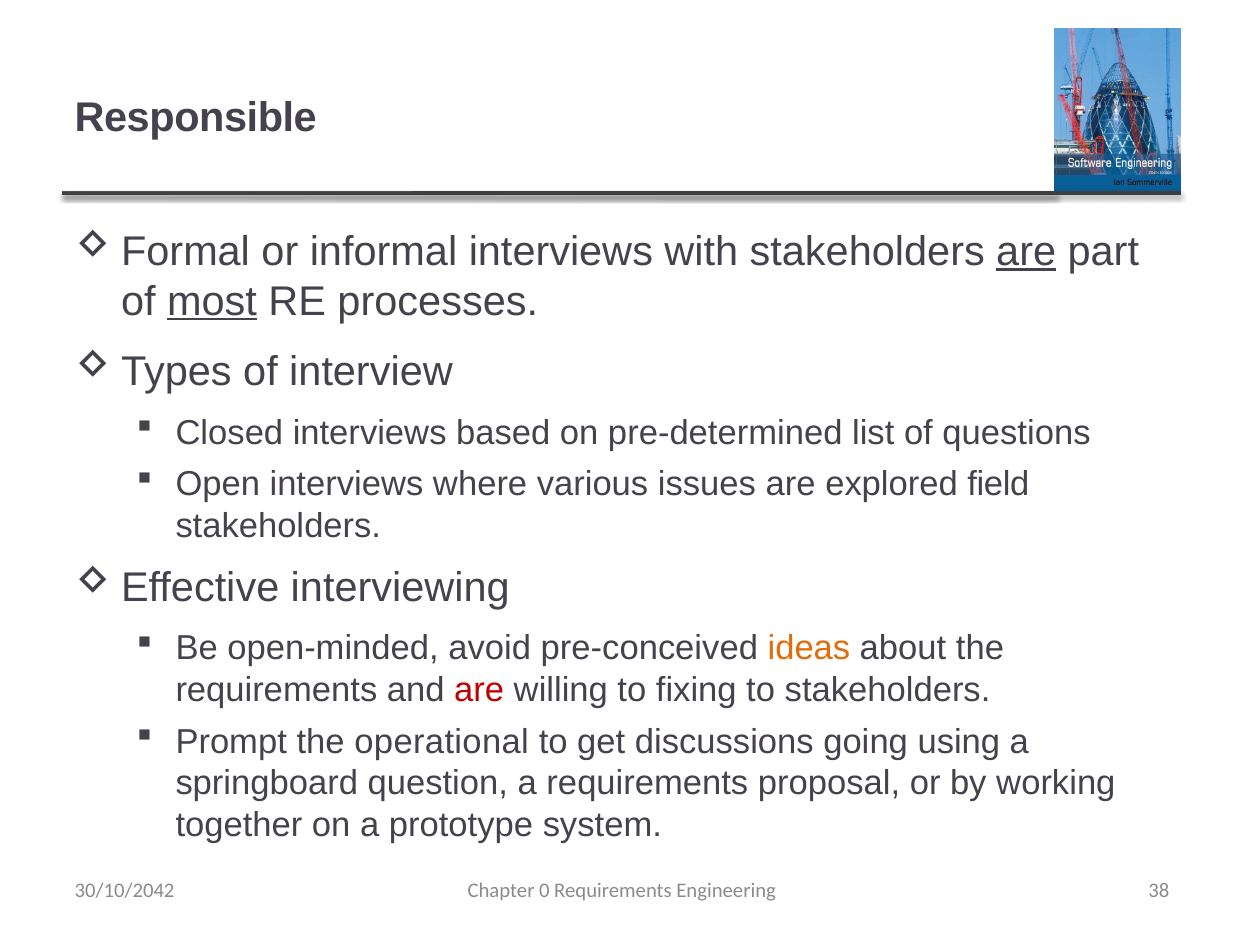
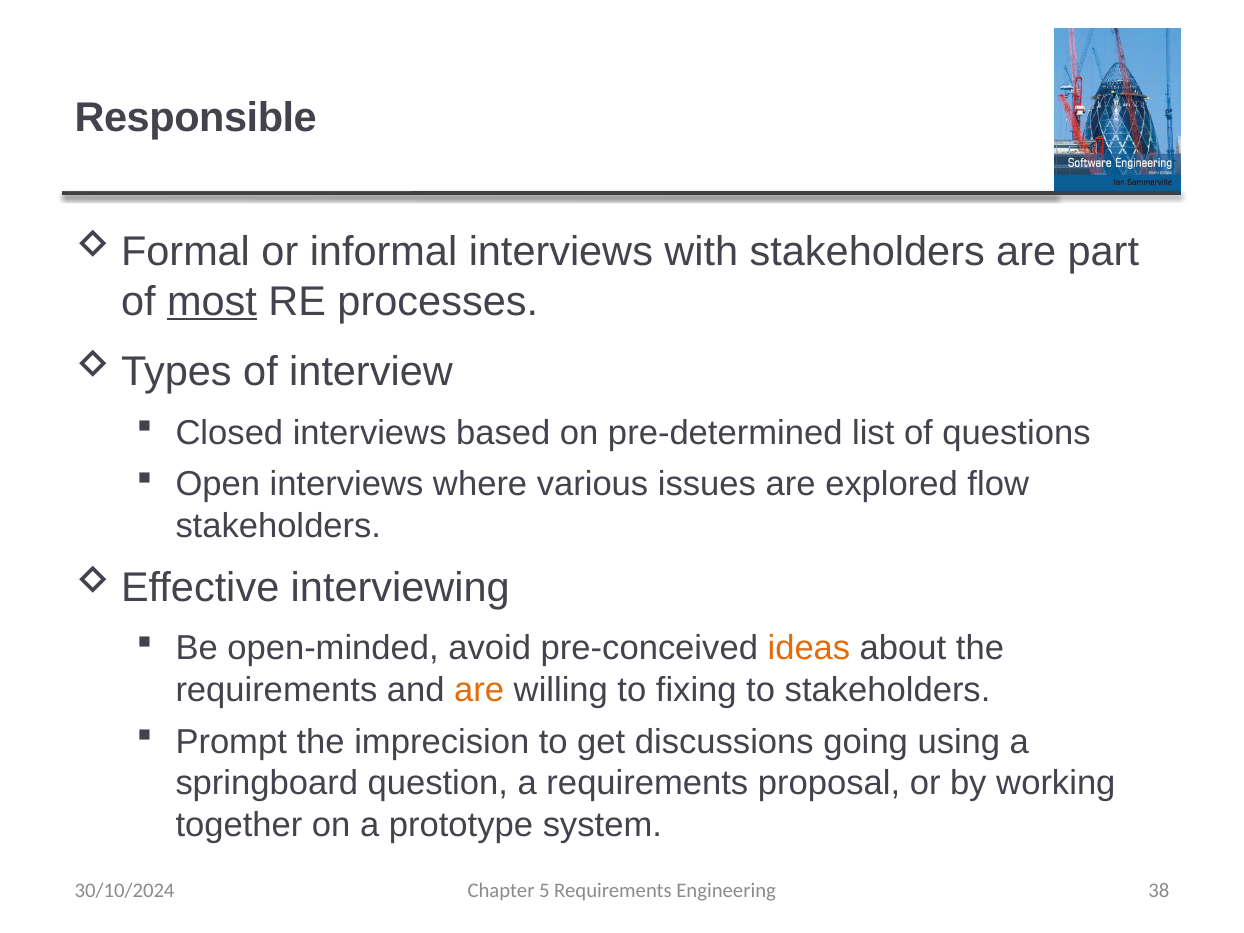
are underline: present -> none (1026, 252)
field: field -> flow (998, 484)
are colour: red -> orange (479, 690)
operational: operational -> imprecision (442, 742)
30/10/2042: 30/10/2042 -> 30/10/2024 (125, 891)
0: 0 -> 5 (544, 891)
